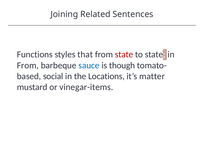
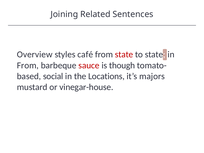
Functions: Functions -> Overview (35, 54)
that: that -> café (85, 54)
sauce colour: blue -> red (89, 65)
matter: matter -> majors (152, 76)
vinegar-items: vinegar-items -> vinegar-house (86, 87)
